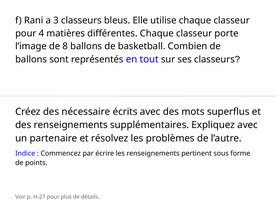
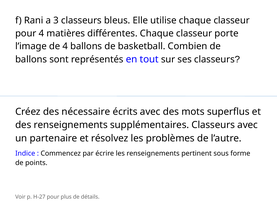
de 8: 8 -> 4 (65, 46)
supplémentaires Expliquez: Expliquez -> Classeurs (213, 125)
